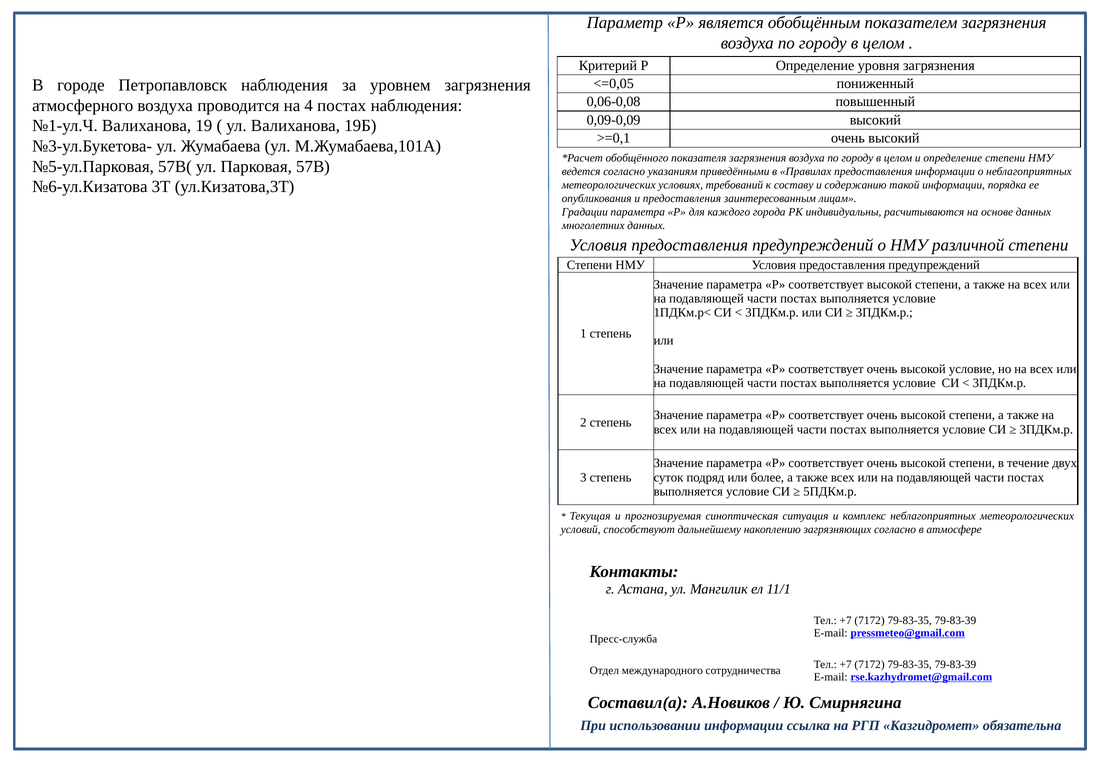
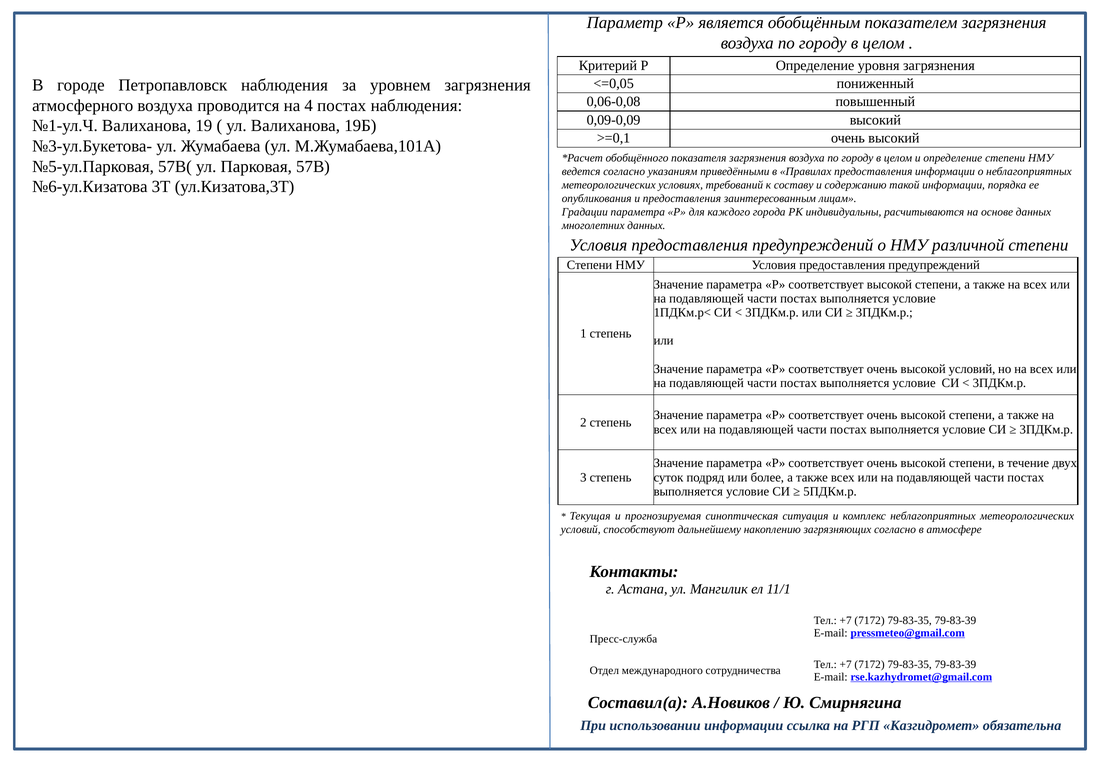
высокой условие: условие -> условий (972, 369)
